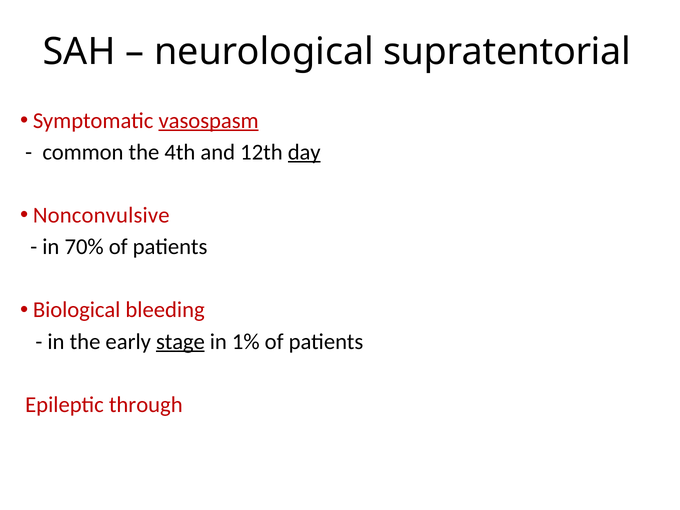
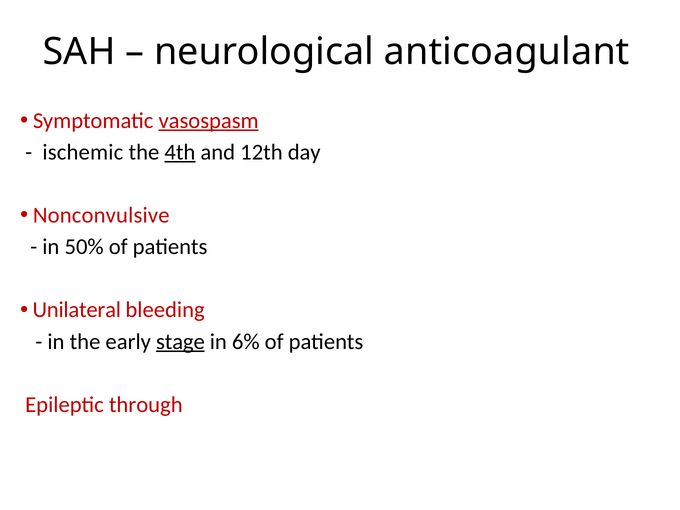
supratentorial: supratentorial -> anticoagulant (507, 52)
common: common -> ischemic (83, 152)
4th underline: none -> present (180, 152)
day underline: present -> none (304, 152)
70%: 70% -> 50% (84, 247)
Biological: Biological -> Unilateral (77, 310)
1%: 1% -> 6% (246, 342)
